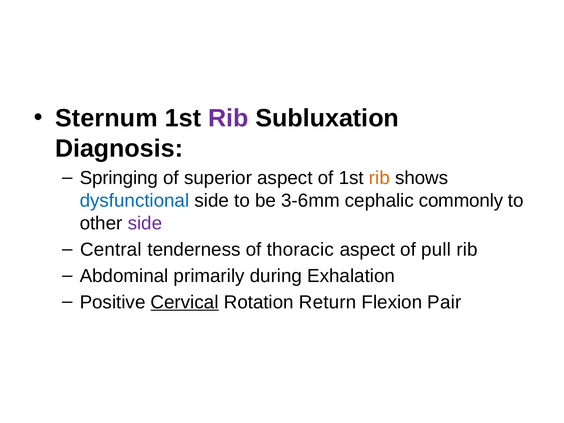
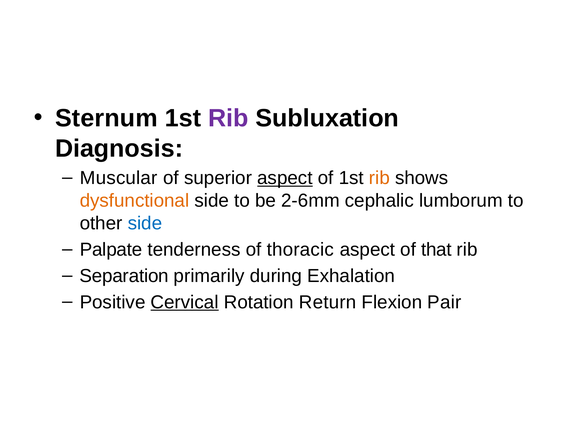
Springing: Springing -> Muscular (119, 178)
aspect underline: none -> present (285, 178)
dysfunctional colour: blue -> orange (134, 201)
3-6mm: 3-6mm -> 2-6mm (310, 201)
commonly: commonly -> lumborum (461, 201)
side colour: purple -> blue (145, 223)
Central: Central -> Palpate (111, 250)
pull: pull -> that (436, 250)
Abdominal: Abdominal -> Separation (124, 276)
